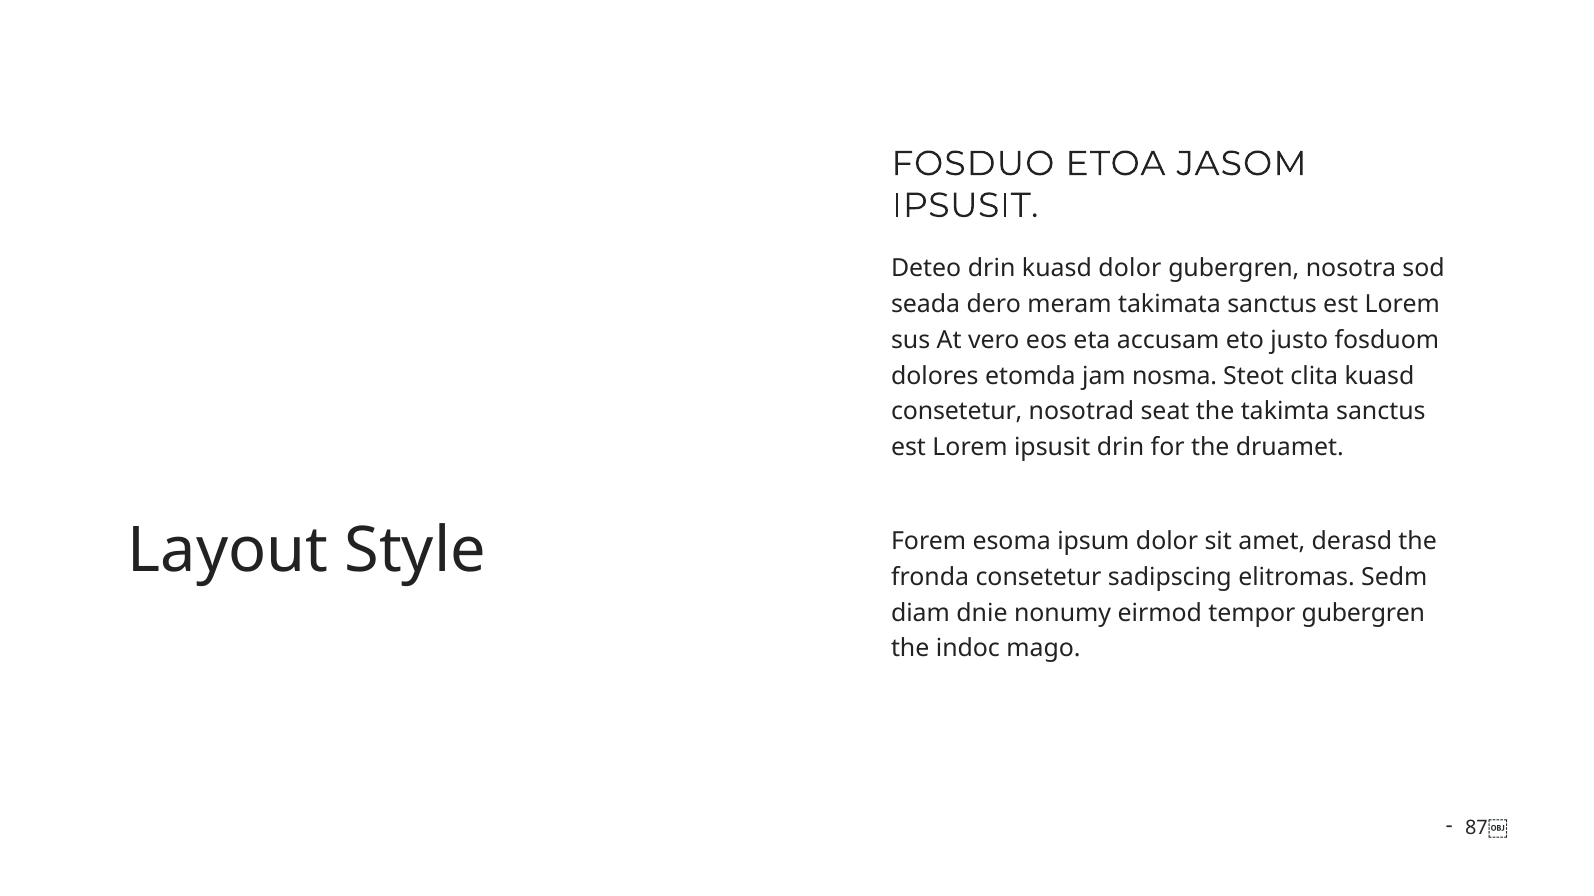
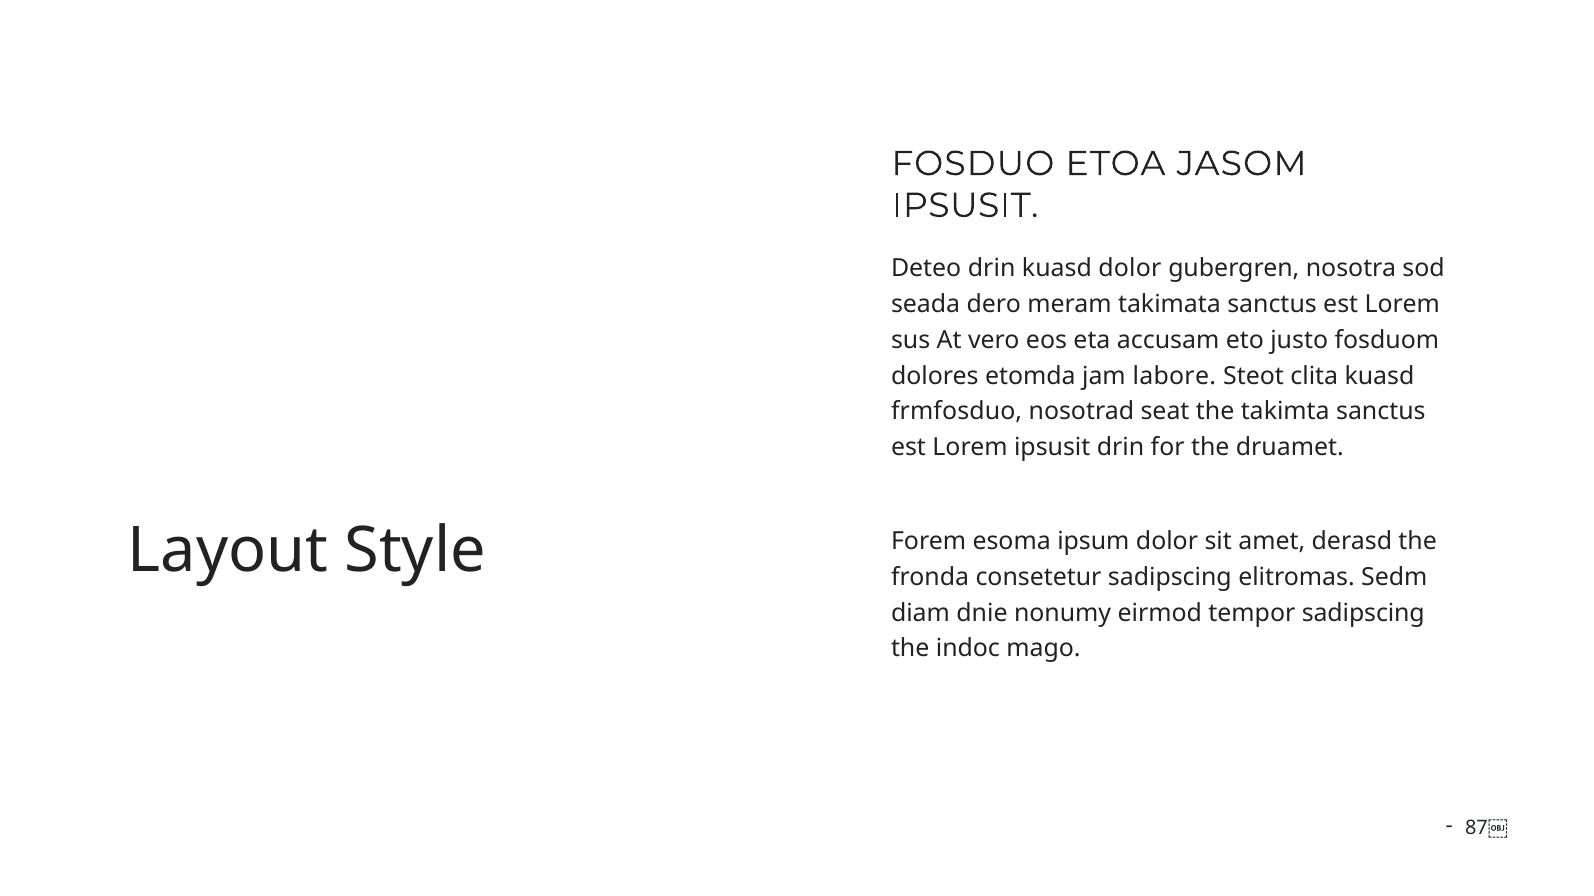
nosma: nosma -> labore (1174, 376)
consetetur: consetetur -> frmfosduo (957, 412)
tempor gubergren: gubergren -> sadipscing (1363, 613)
